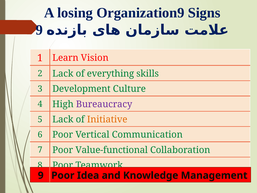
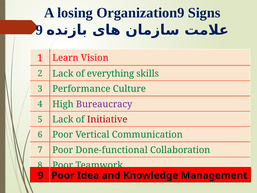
Development: Development -> Performance (81, 89)
Initiative colour: orange -> red (107, 119)
Value-functional: Value-functional -> Done-functional (112, 150)
